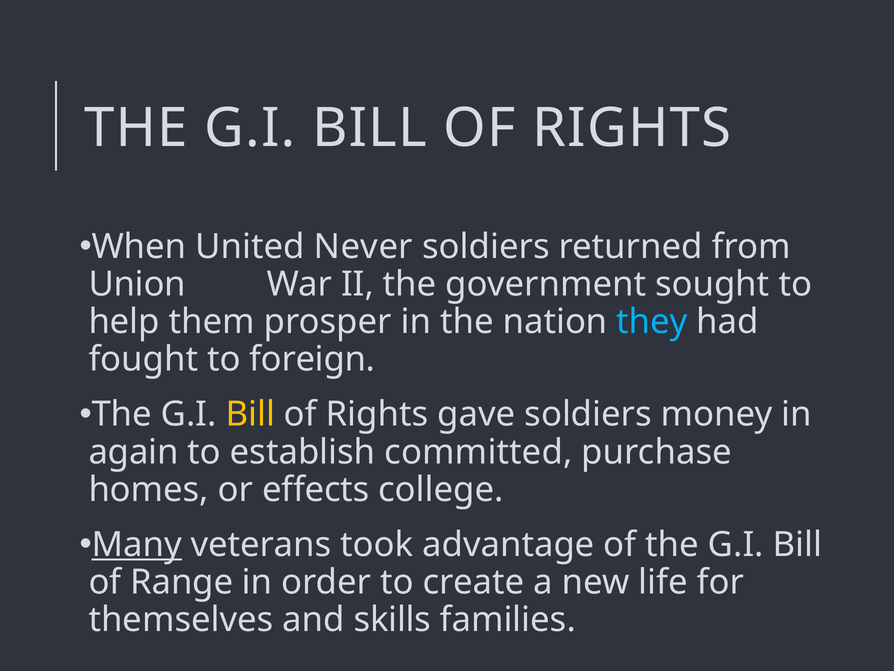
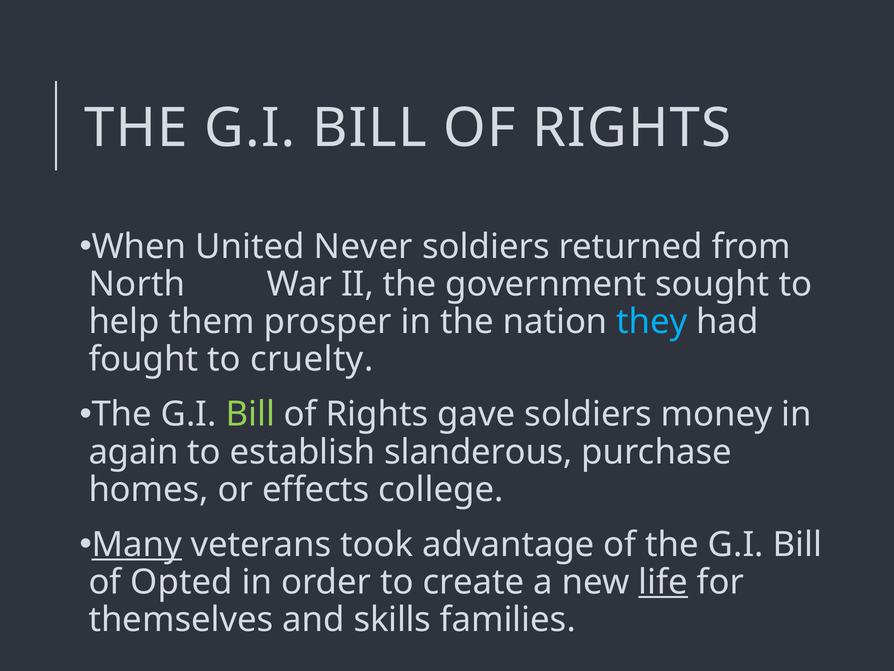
Union: Union -> North (137, 284)
foreign: foreign -> cruelty (312, 359)
Bill colour: yellow -> light green (250, 414)
committed: committed -> slanderous (479, 452)
Range: Range -> Opted (182, 582)
life underline: none -> present (663, 582)
